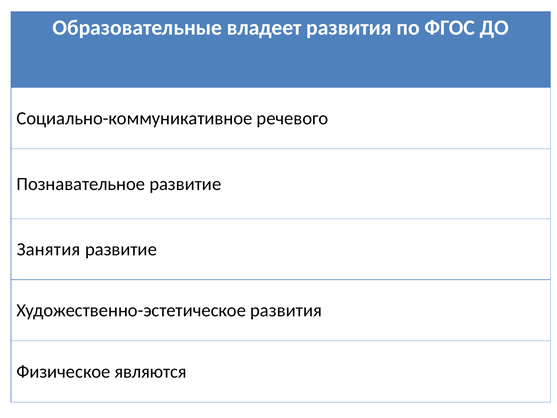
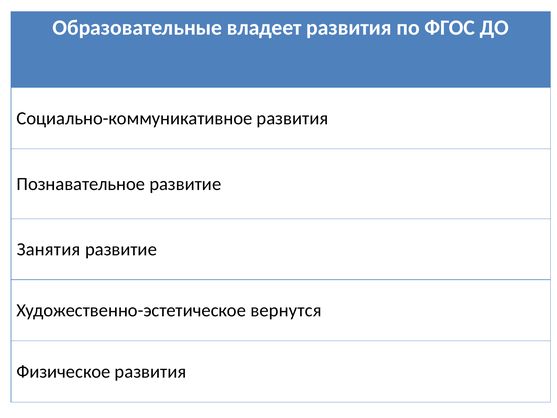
Социально-коммуникативное речевого: речевого -> развития (292, 118)
Художественно-эстетическое развития: развития -> вернутся (286, 310)
Физическое являются: являются -> развития (151, 371)
